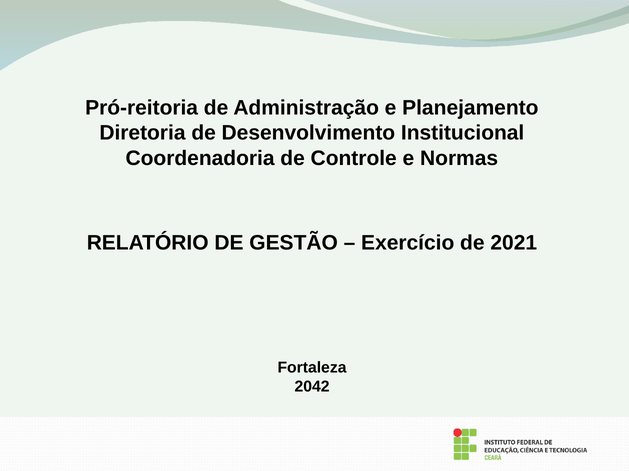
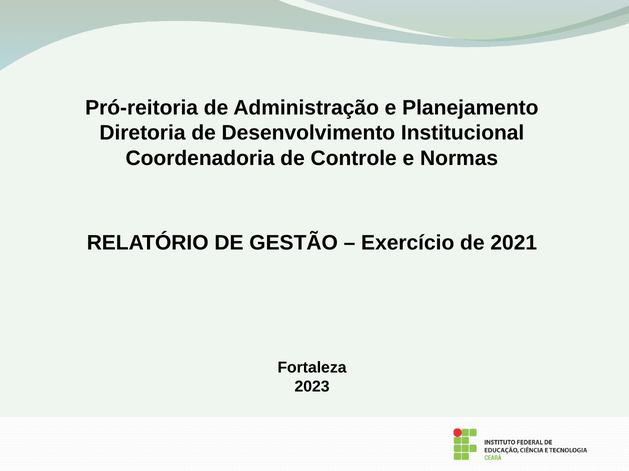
2042: 2042 -> 2023 (312, 387)
